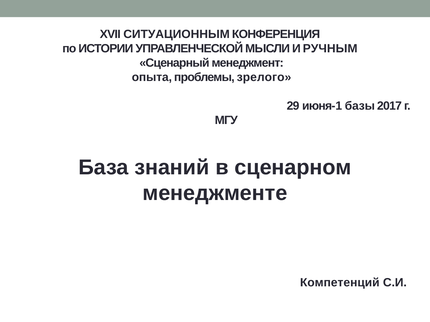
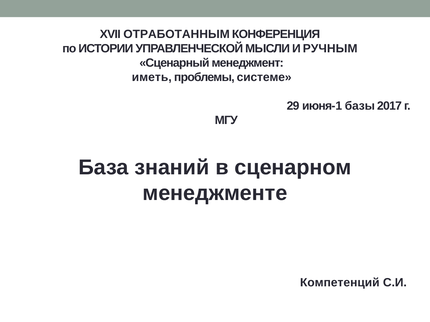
СИТУАЦИОННЫМ: СИТУАЦИОННЫМ -> ОТРАБОТАННЫМ (177, 34)
опыта: опыта -> иметь (152, 77)
зрелого: зрелого -> системе (264, 77)
